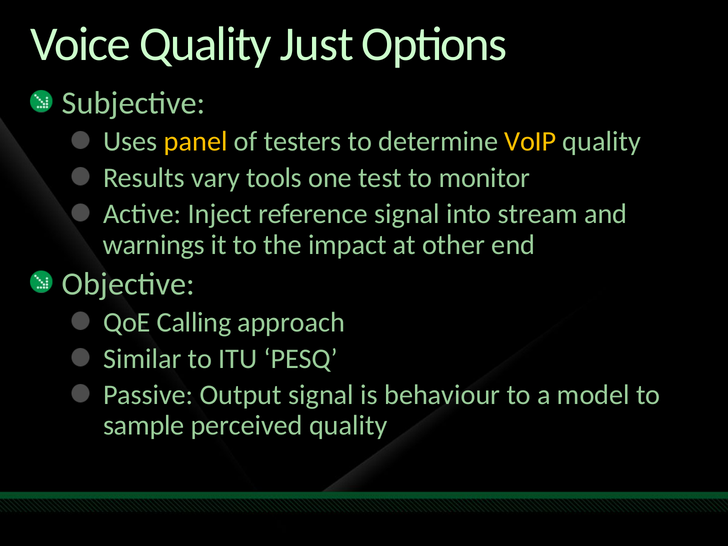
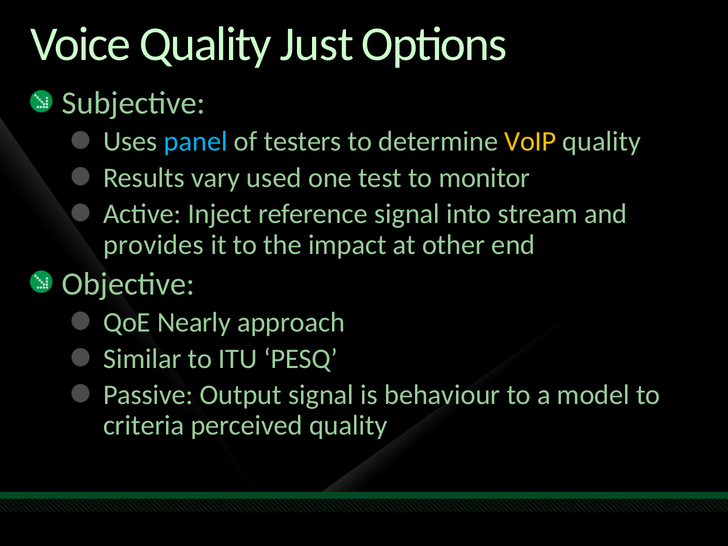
panel colour: yellow -> light blue (196, 142)
tools: tools -> used (274, 178)
warnings: warnings -> provides (154, 245)
Calling: Calling -> Nearly (194, 322)
sample: sample -> criteria (144, 426)
